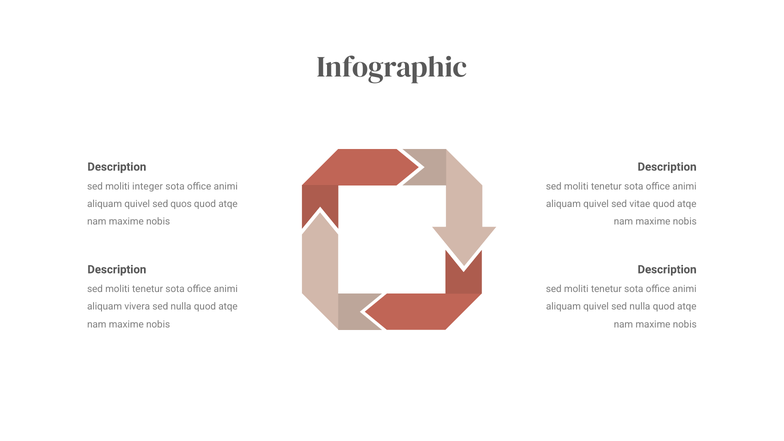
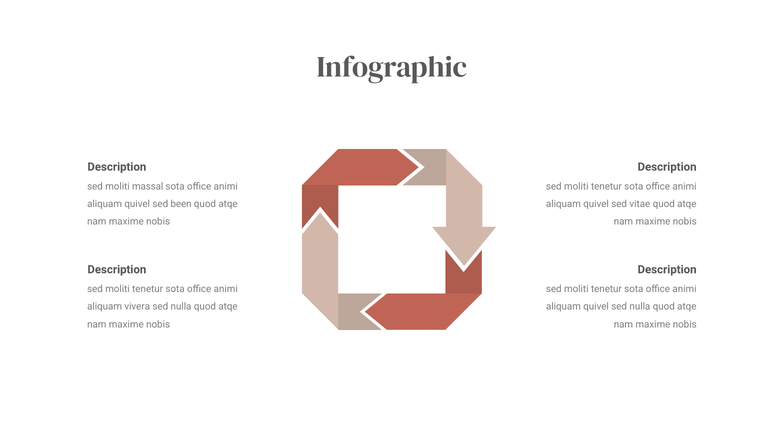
integer: integer -> massal (148, 186)
quos: quos -> been (181, 204)
